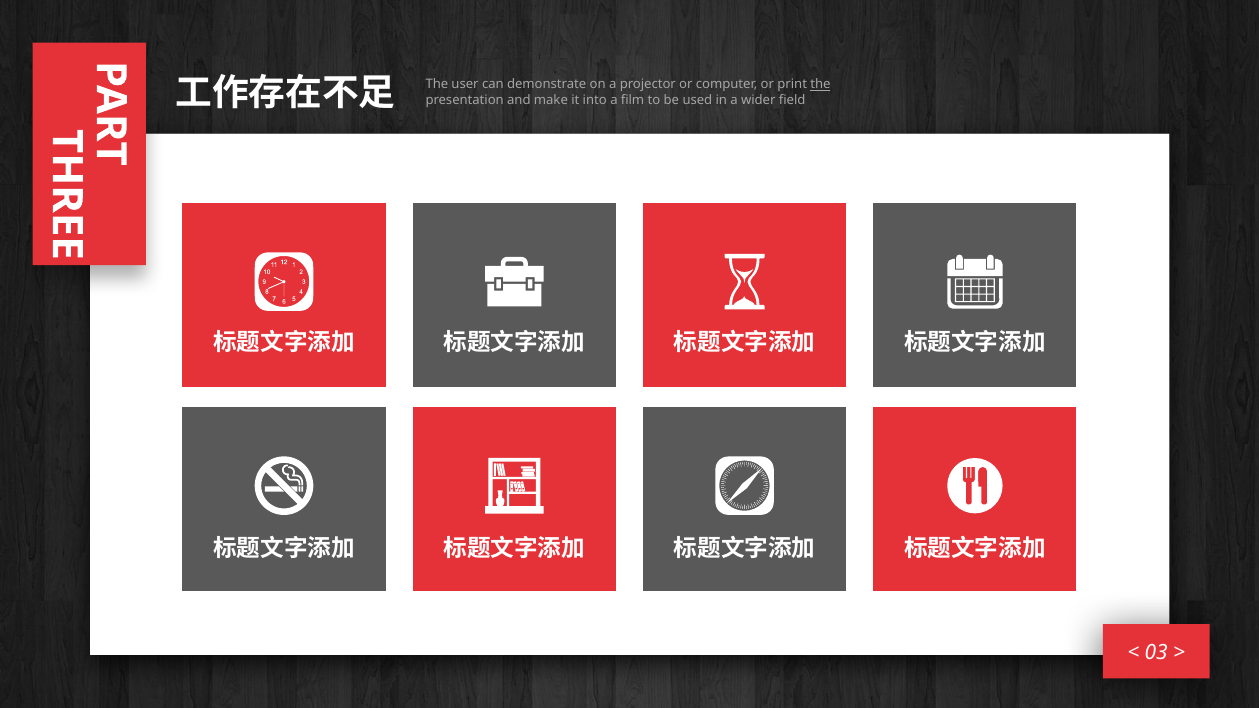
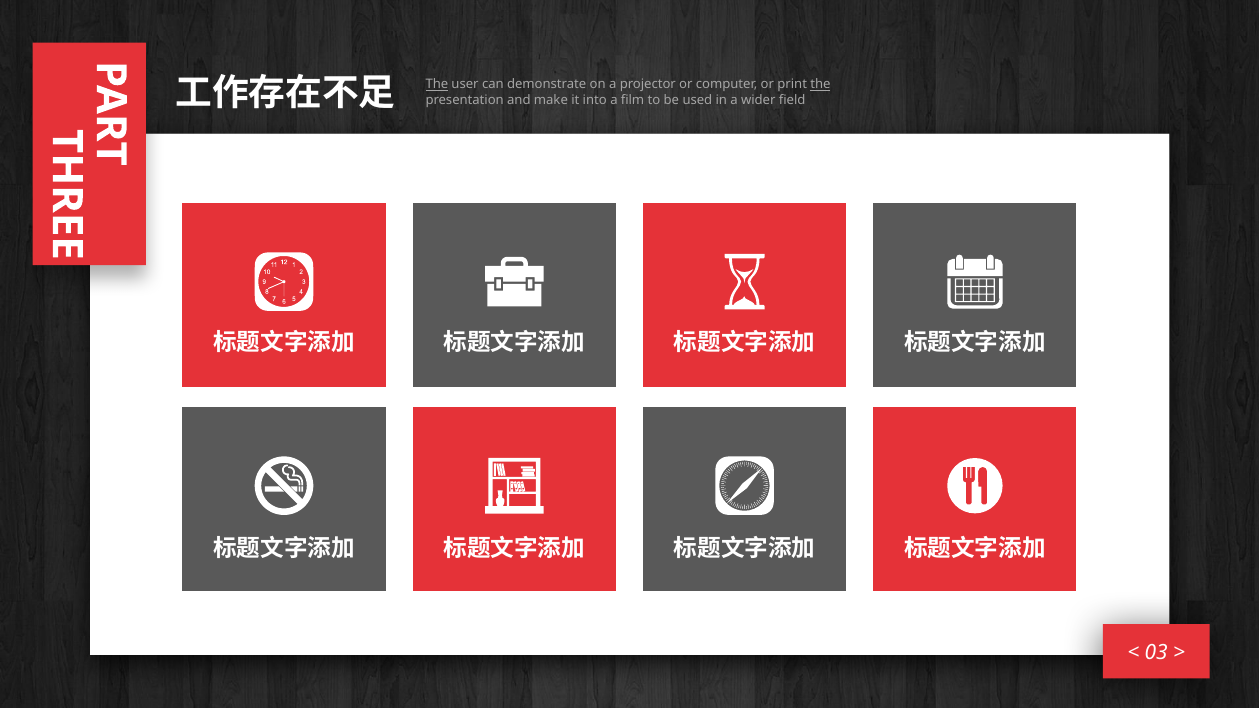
The underline: none -> present (437, 84)
